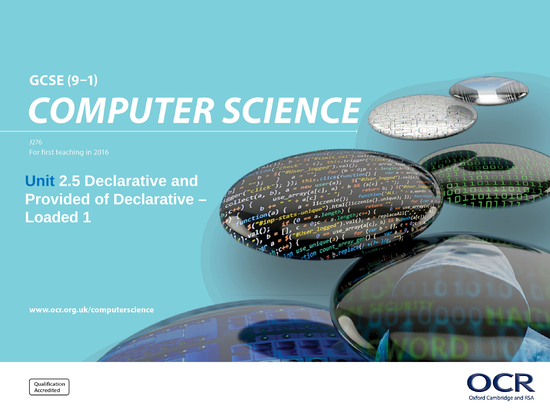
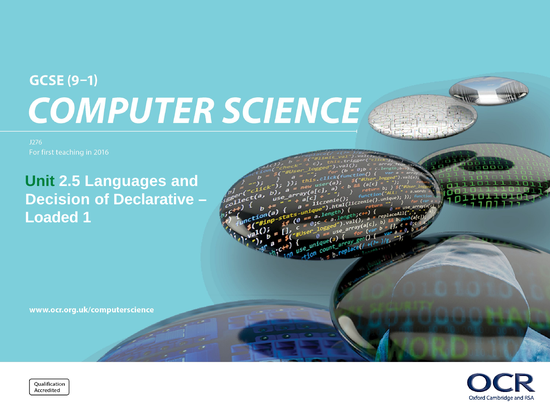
Unit colour: blue -> green (40, 181)
2.5 Declarative: Declarative -> Languages (126, 181)
Provided: Provided -> Decision (58, 200)
